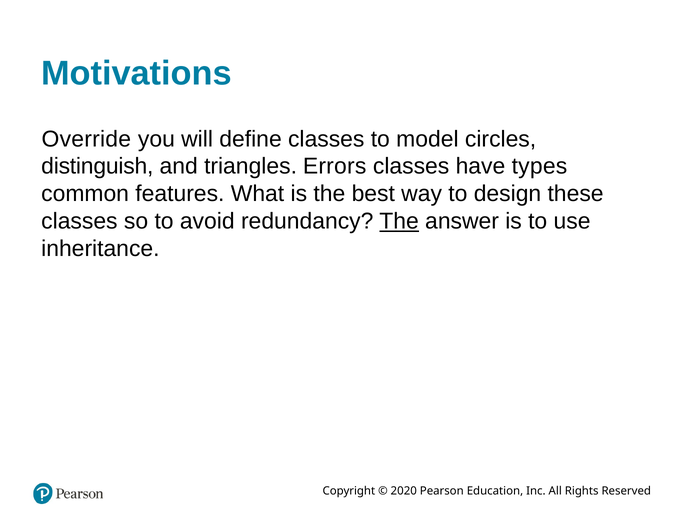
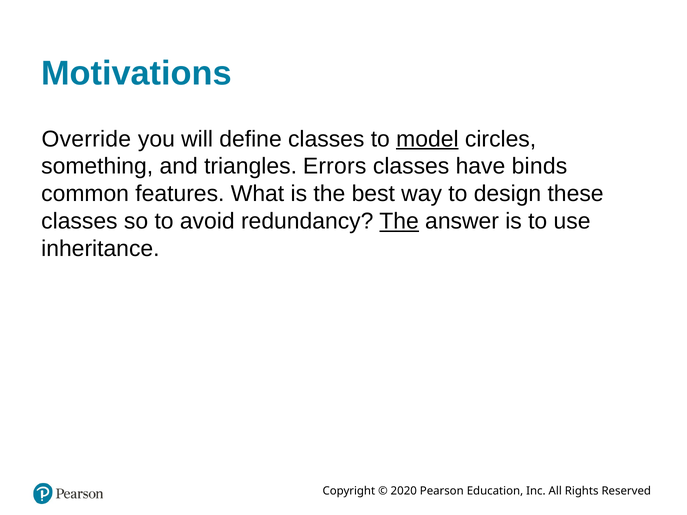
model underline: none -> present (427, 139)
distinguish: distinguish -> something (97, 167)
types: types -> binds (539, 167)
